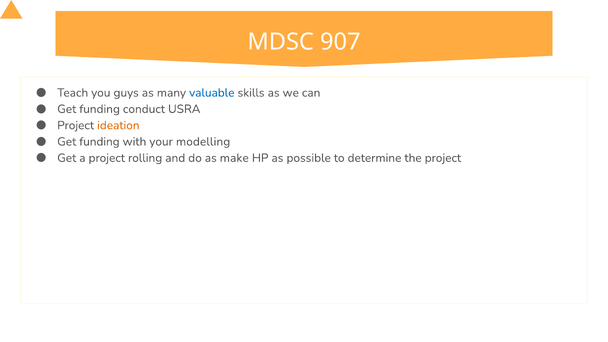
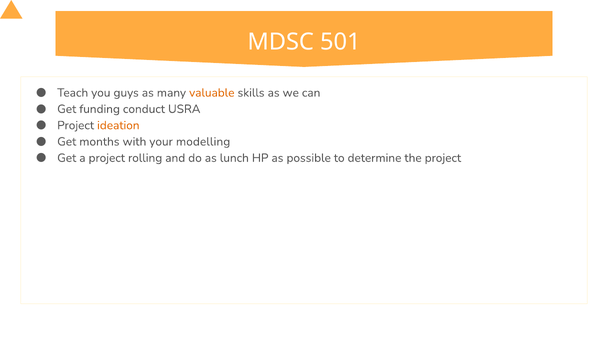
907: 907 -> 501 (340, 42)
valuable colour: blue -> orange (212, 93)
funding: funding -> months (99, 142)
make: make -> lunch (234, 158)
